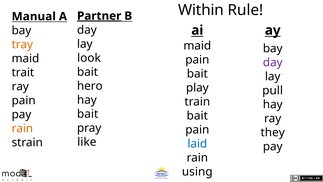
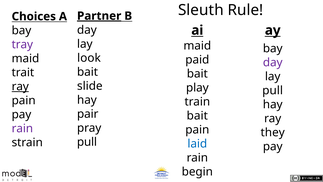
Within: Within -> Sleuth (201, 10)
Manual: Manual -> Choices (34, 16)
tray colour: orange -> purple (22, 44)
pain: pain -> paid (197, 60)
hero: hero -> slide (90, 86)
ray underline: none -> present (20, 86)
bait: bait -> pair (88, 114)
rain colour: orange -> purple (22, 128)
like: like -> pull (87, 142)
using: using -> begin (197, 172)
